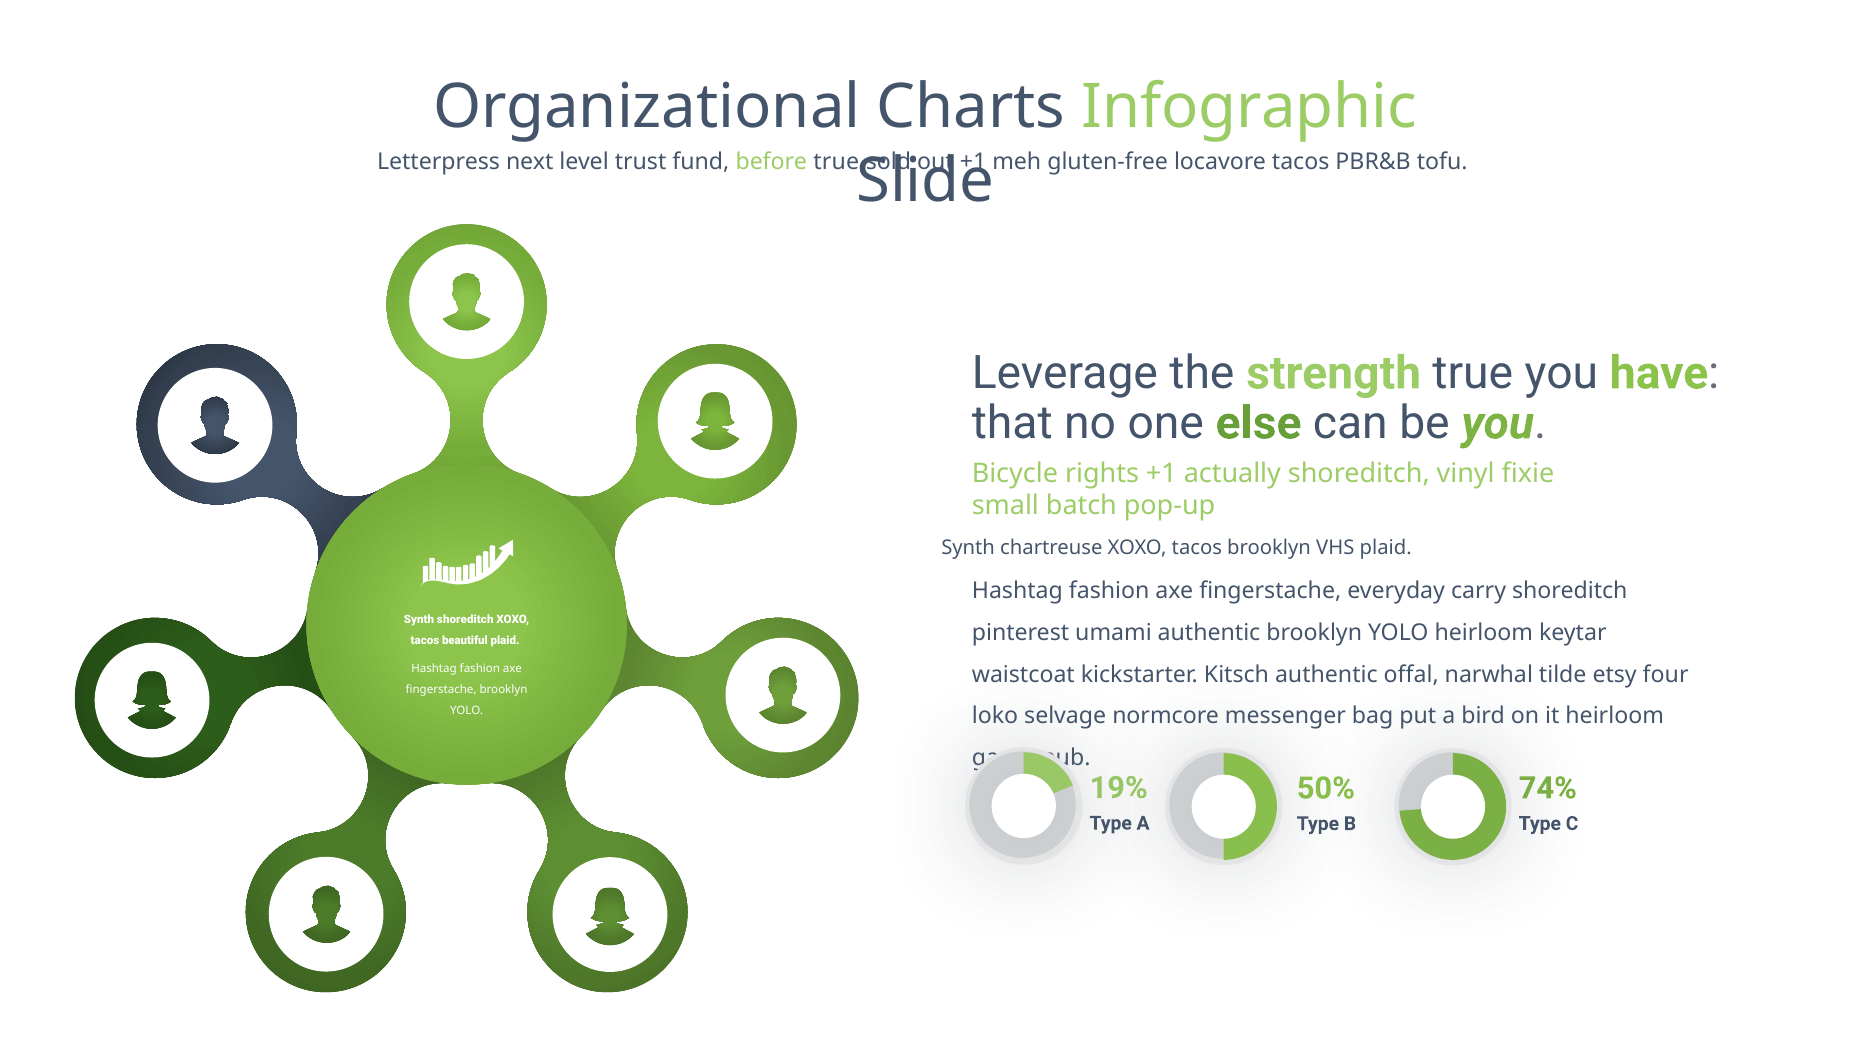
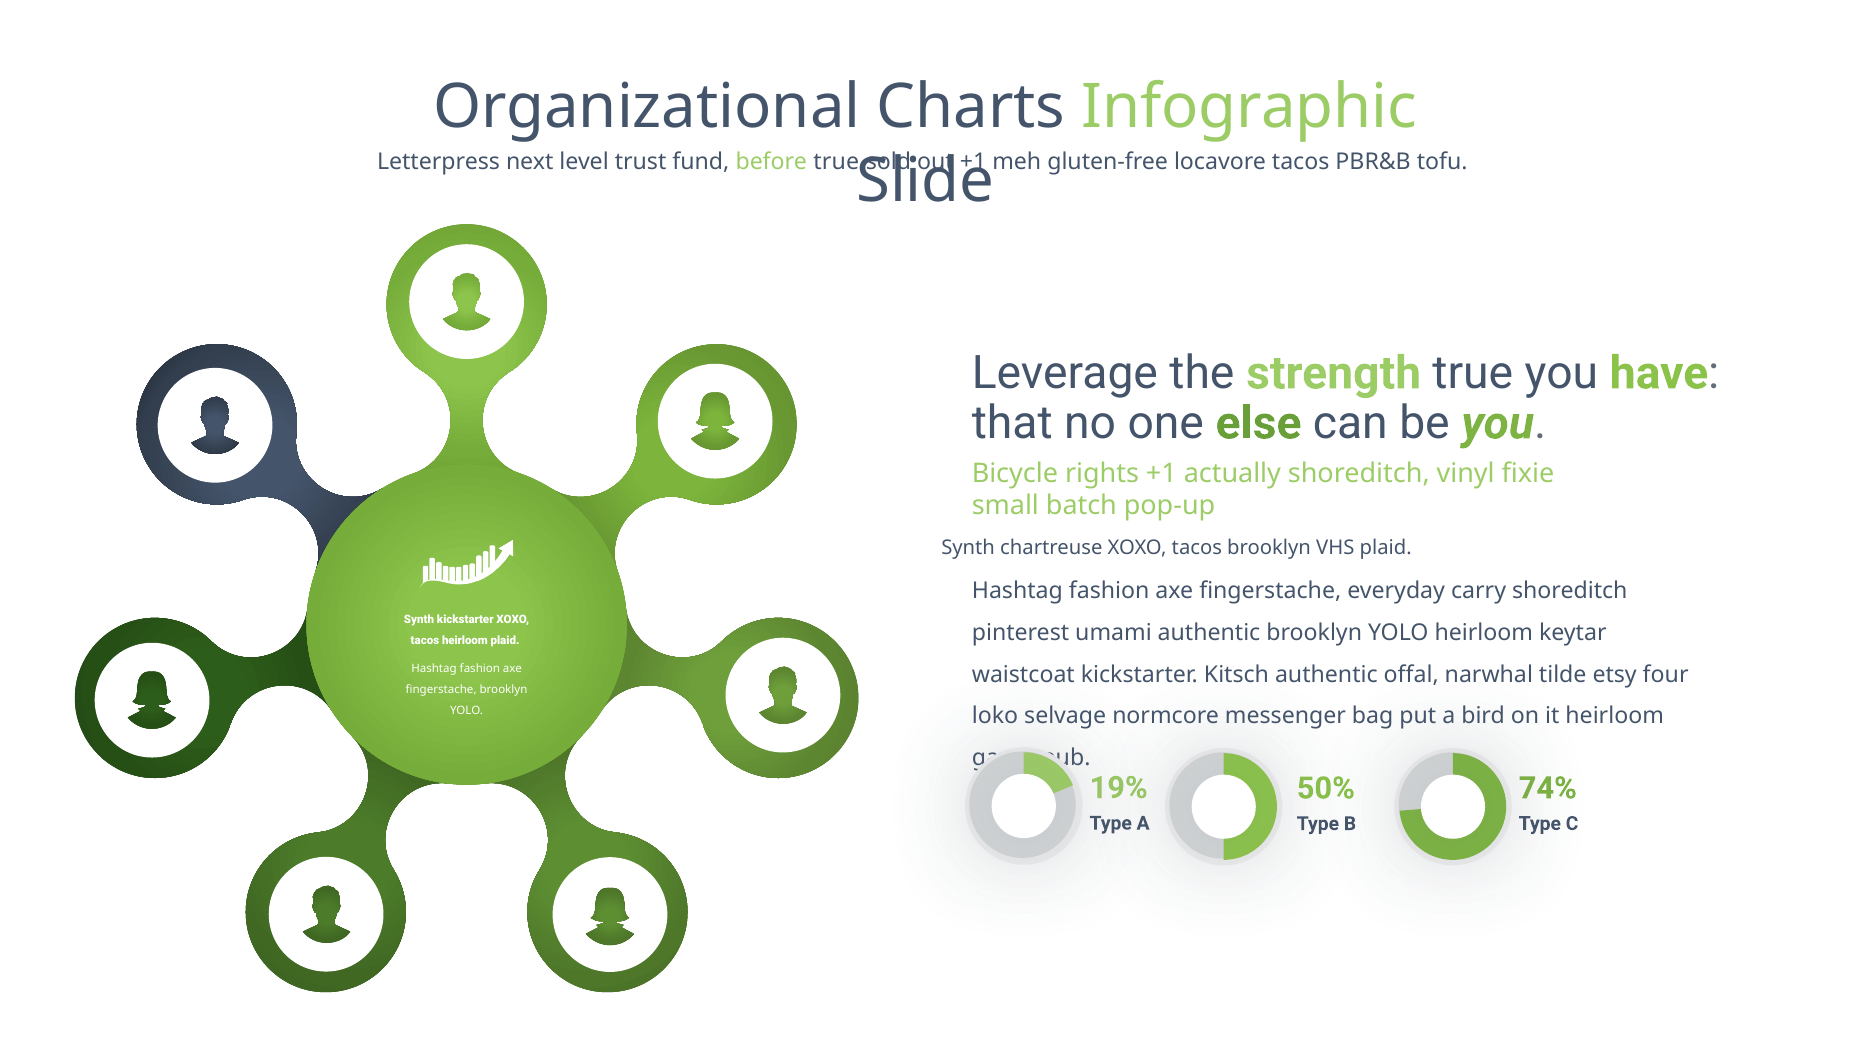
Synth shoreditch: shoreditch -> kickstarter (465, 620)
tacos beautiful: beautiful -> heirloom (465, 641)
